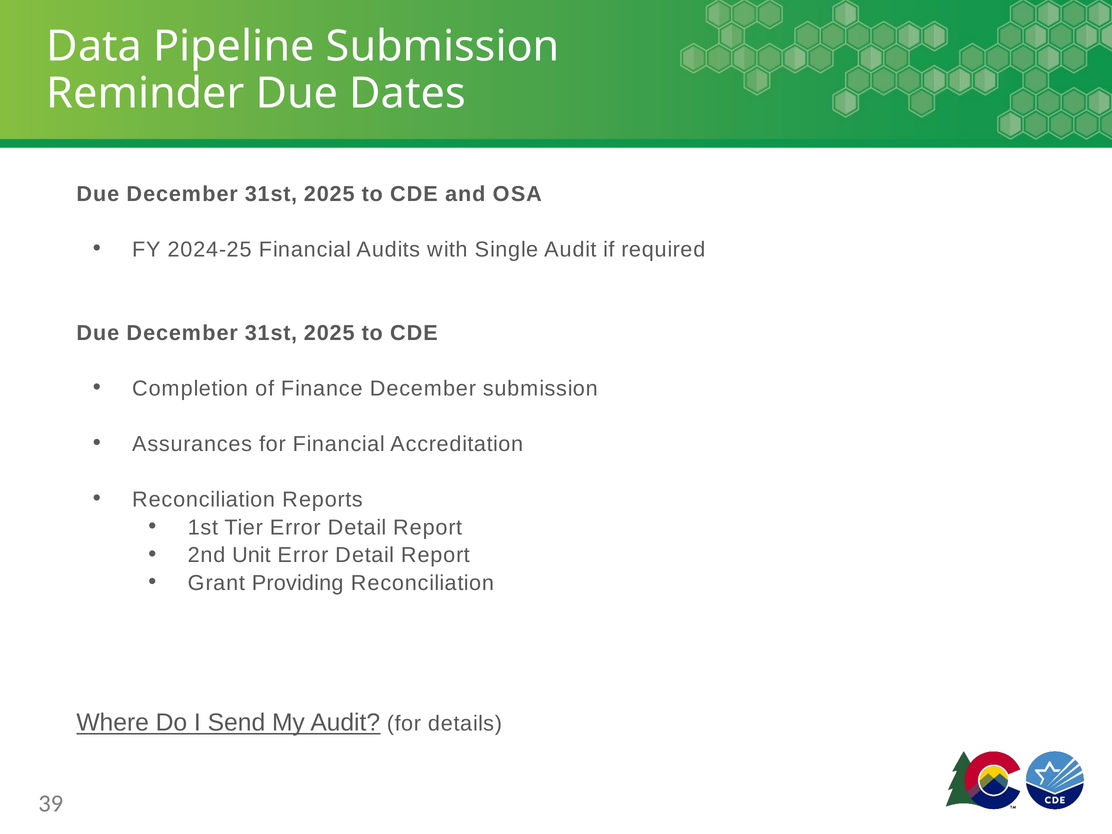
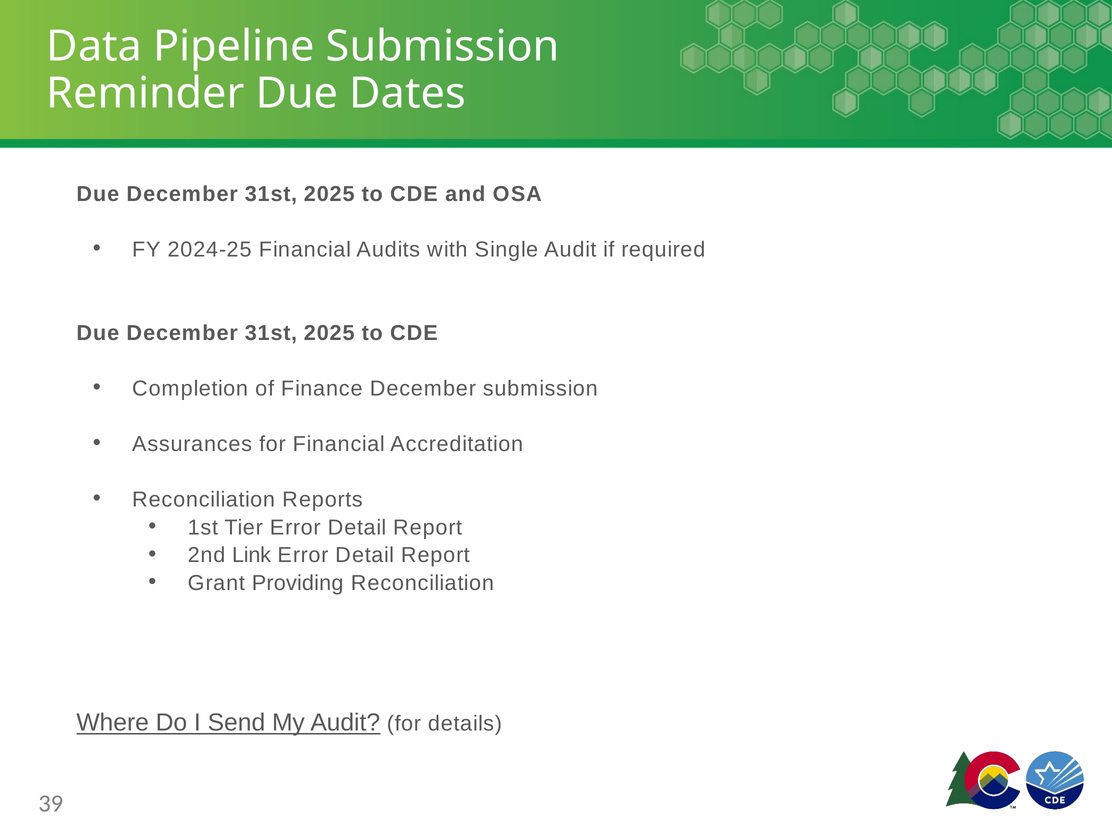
Unit: Unit -> Link (252, 555)
